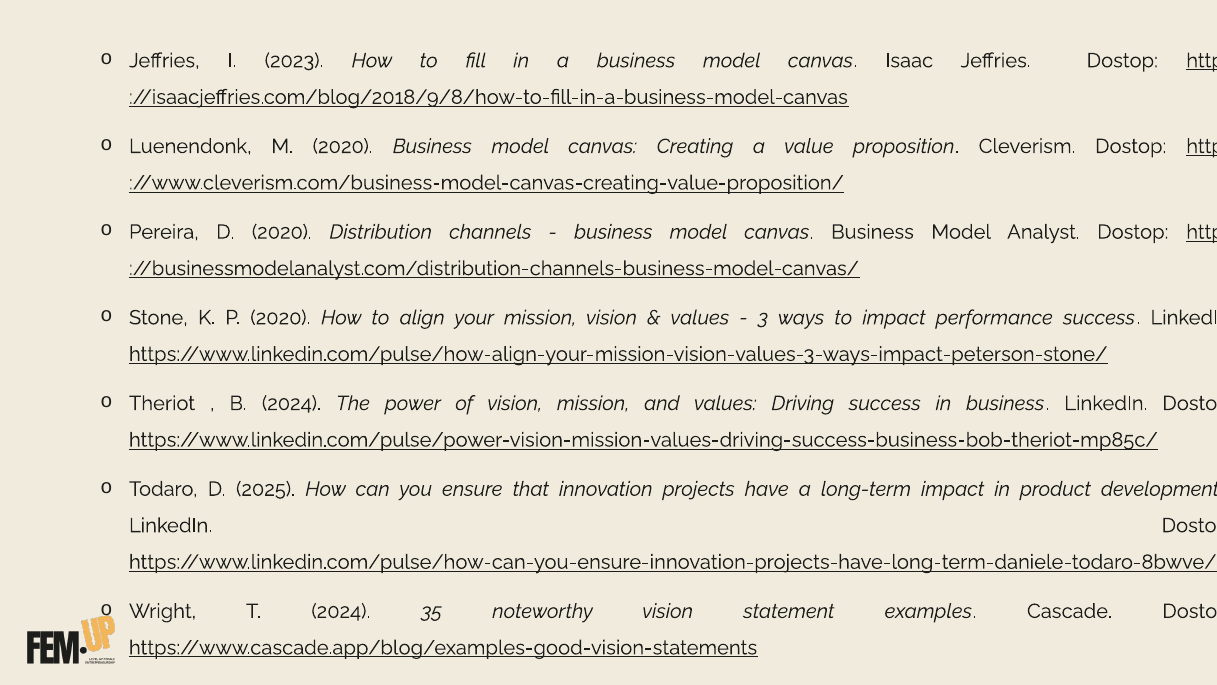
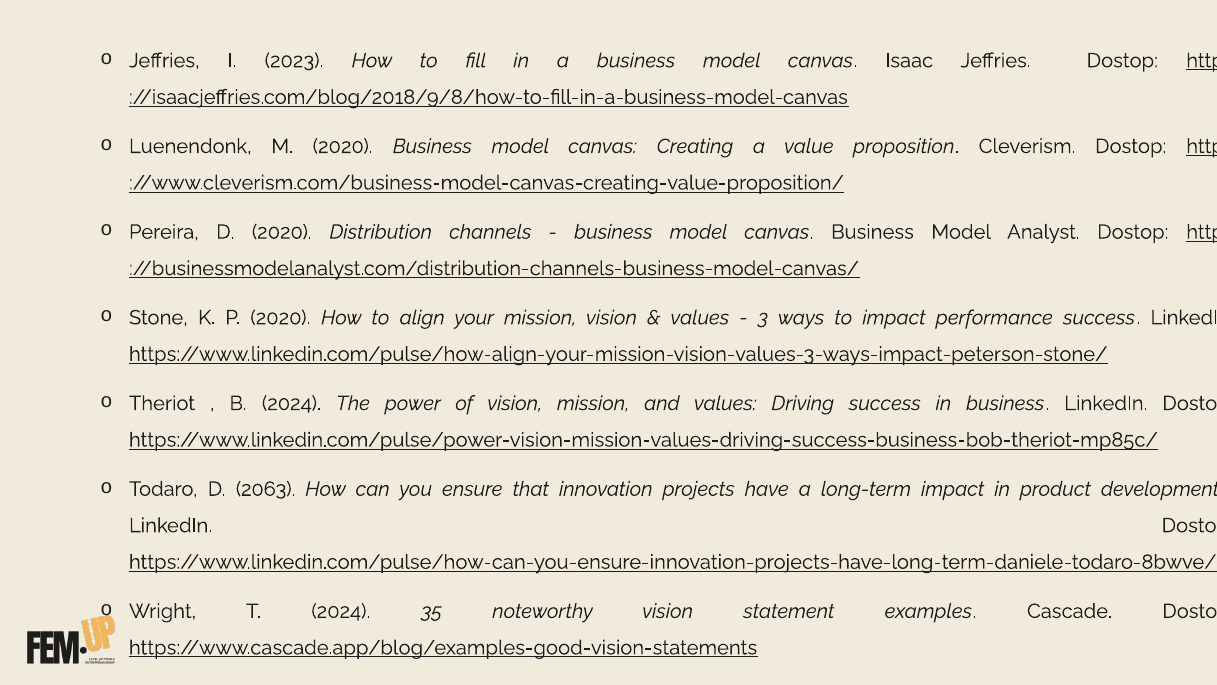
2025: 2025 -> 2063 (266, 489)
